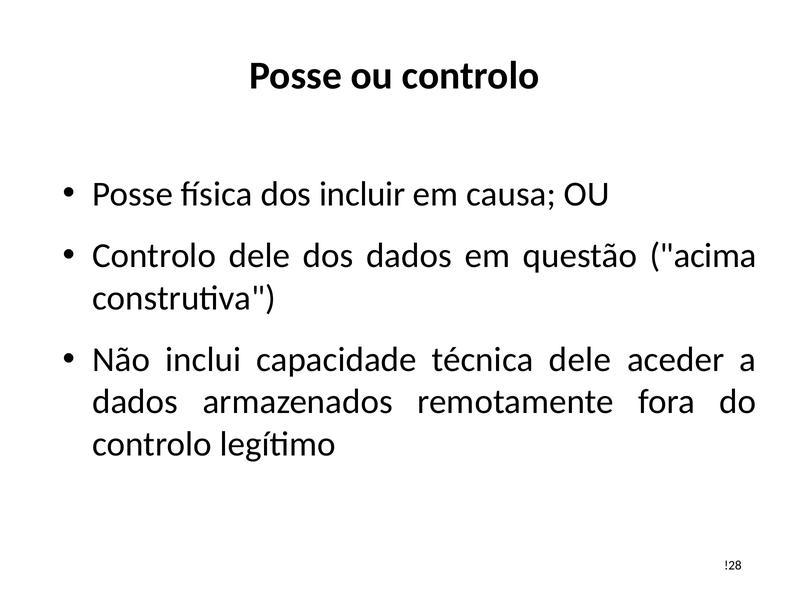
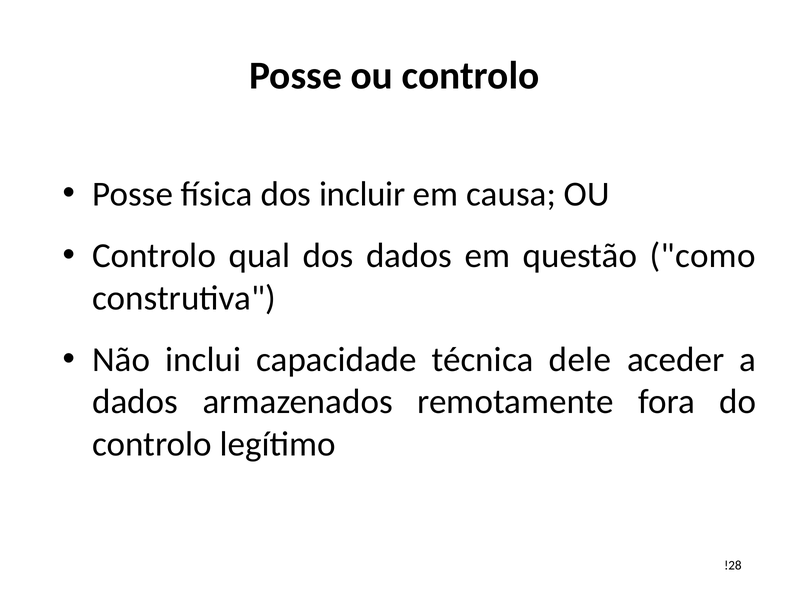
Controlo dele: dele -> qual (259, 256)
acima: acima -> como (703, 256)
